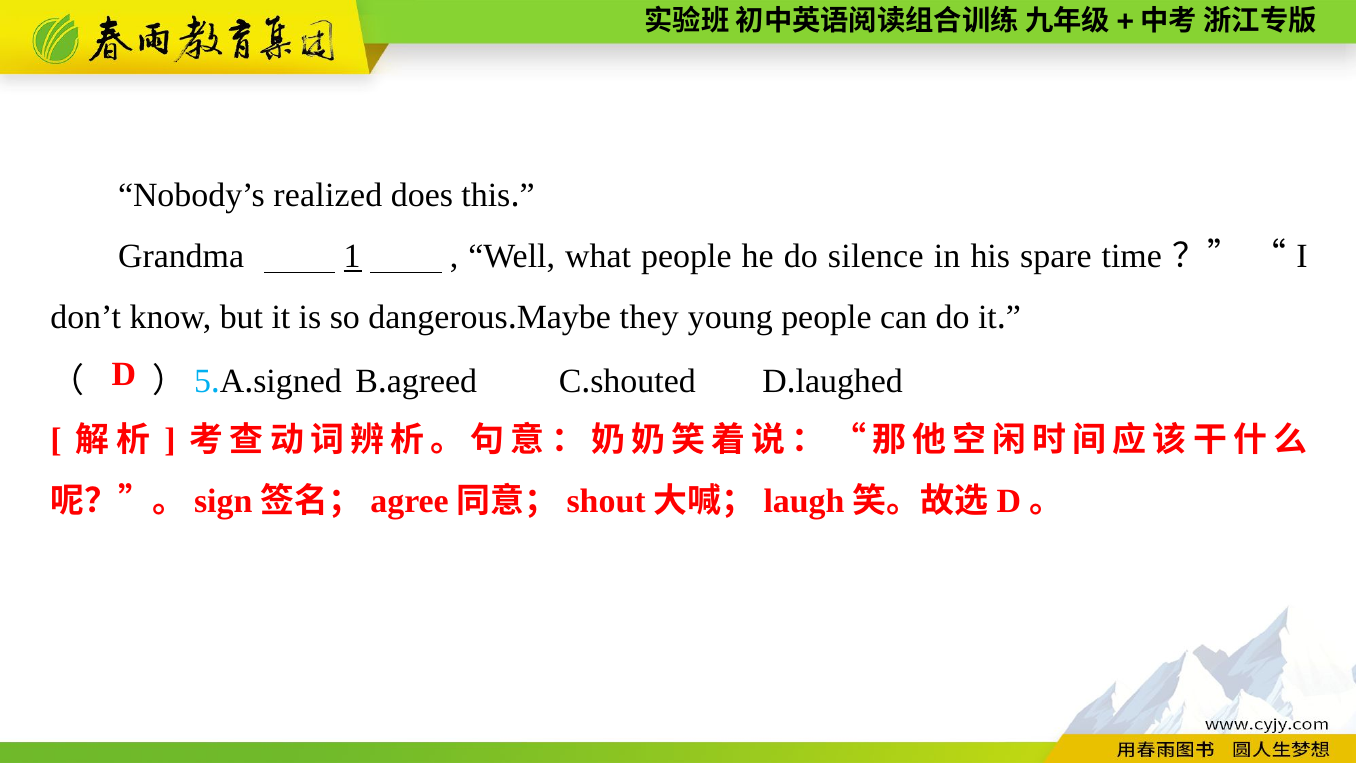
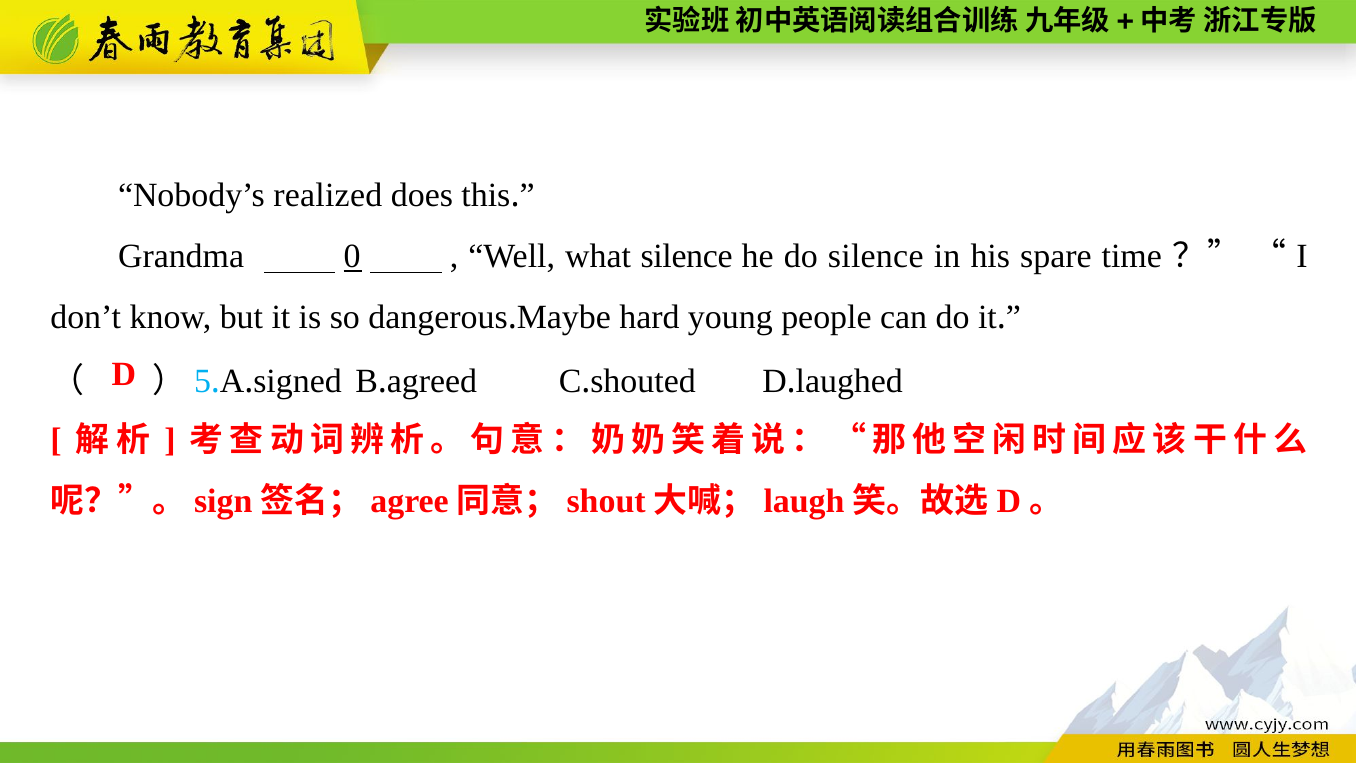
1: 1 -> 0 (352, 256)
what people: people -> silence (687, 256)
they: they -> hard (649, 317)
